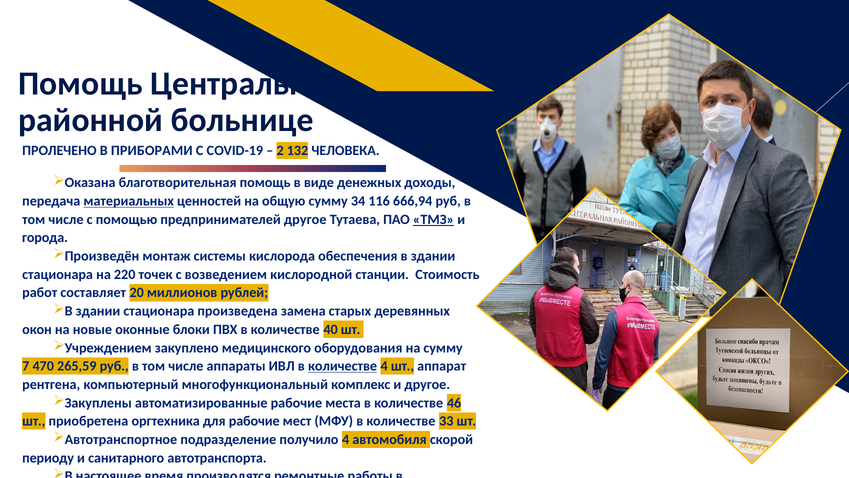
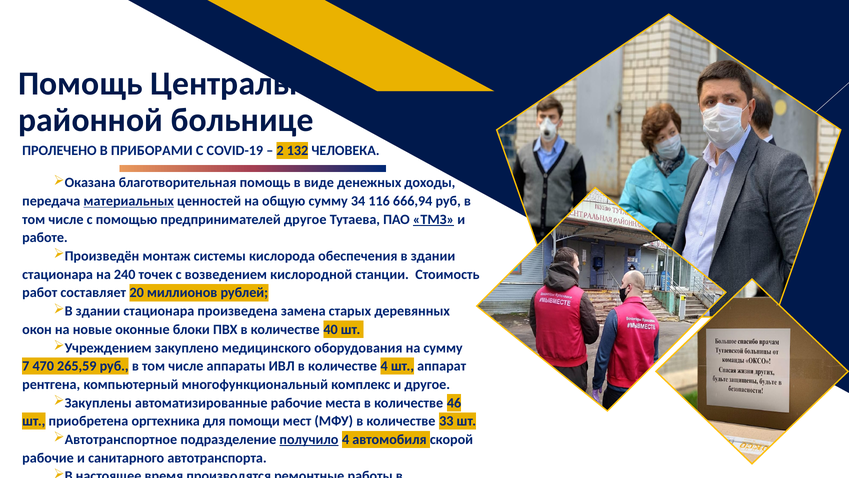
города: города -> работе (45, 238)
220: 220 -> 240 (125, 274)
количестве underline: present -> none (343, 366)
для рабочие: рабочие -> помощи (254, 421)
получило underline: none -> present (309, 439)
периоду: периоду -> рабочие (48, 457)
